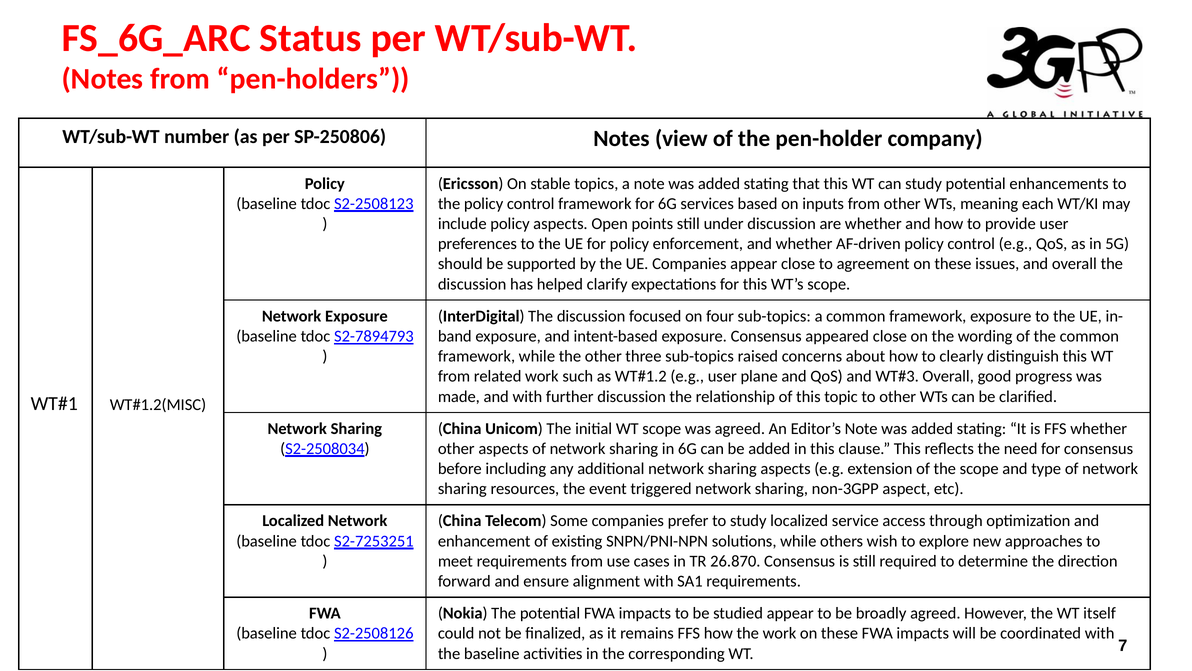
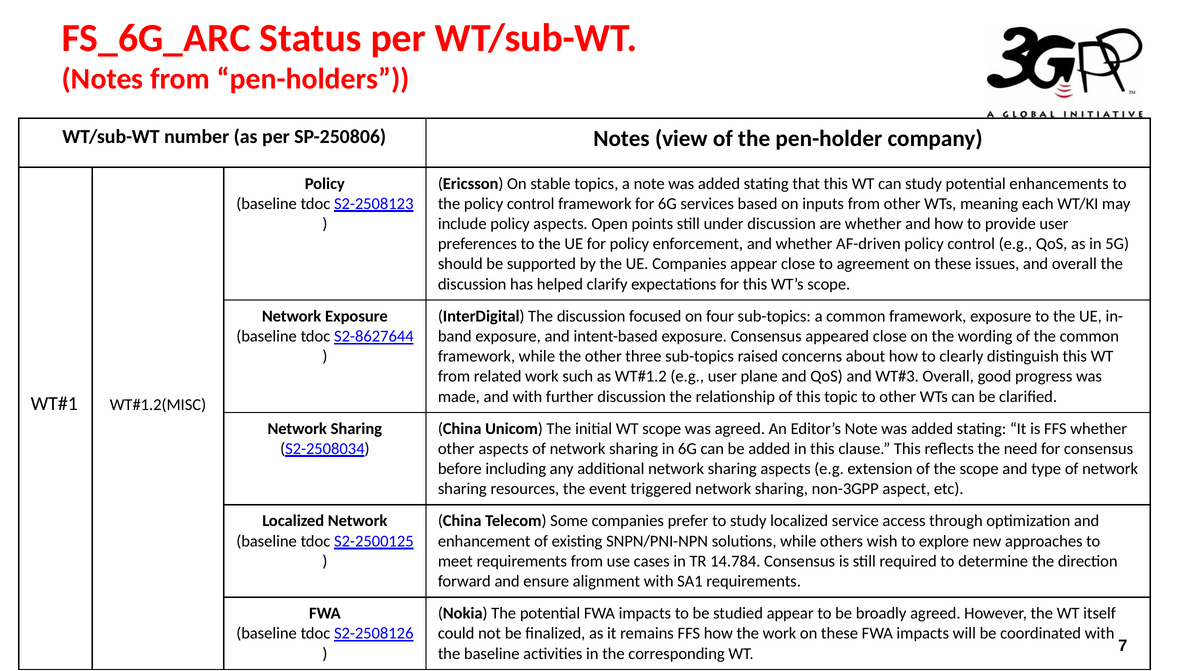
S2-7894793: S2-7894793 -> S2-8627644 (374, 336)
S2-7253251: S2-7253251 -> S2-2500125 (374, 541)
26.870: 26.870 -> 14.784 (735, 561)
